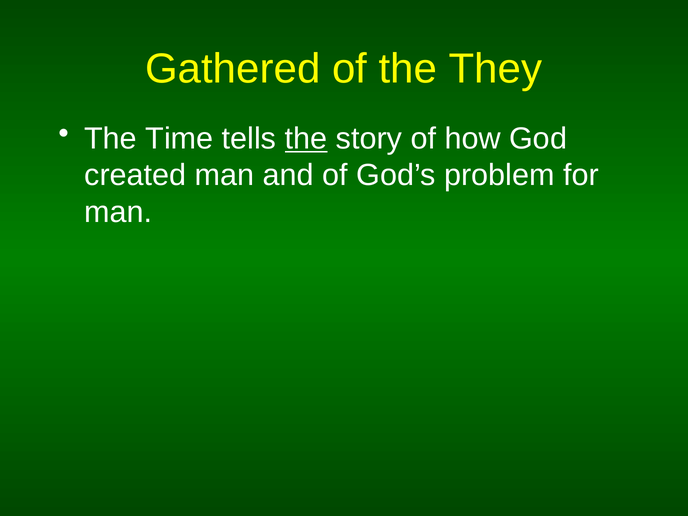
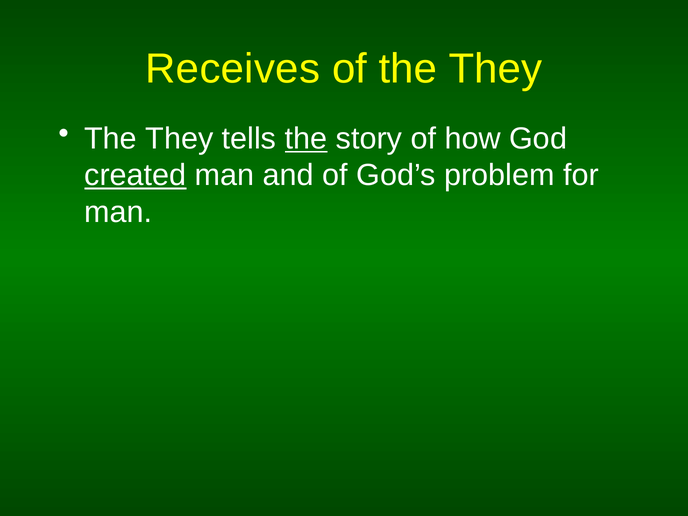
Gathered: Gathered -> Receives (233, 69)
Time: Time -> They (179, 139)
created underline: none -> present (135, 175)
